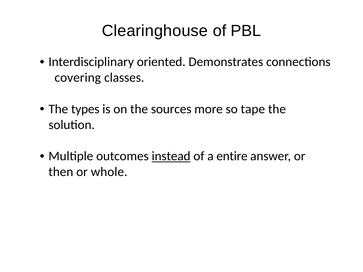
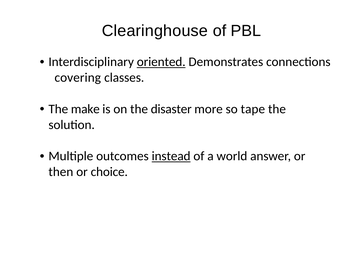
oriented underline: none -> present (161, 62)
types: types -> make (85, 109)
sources: sources -> disaster (171, 109)
entire: entire -> world (232, 156)
whole: whole -> choice (109, 172)
